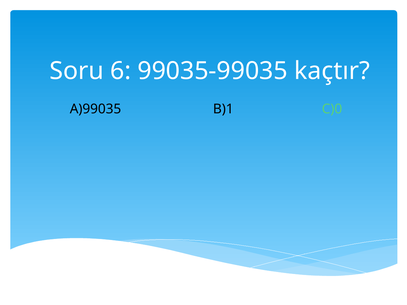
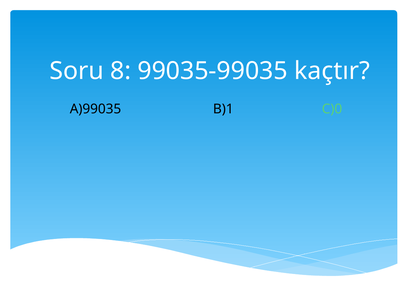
6: 6 -> 8 (121, 71)
